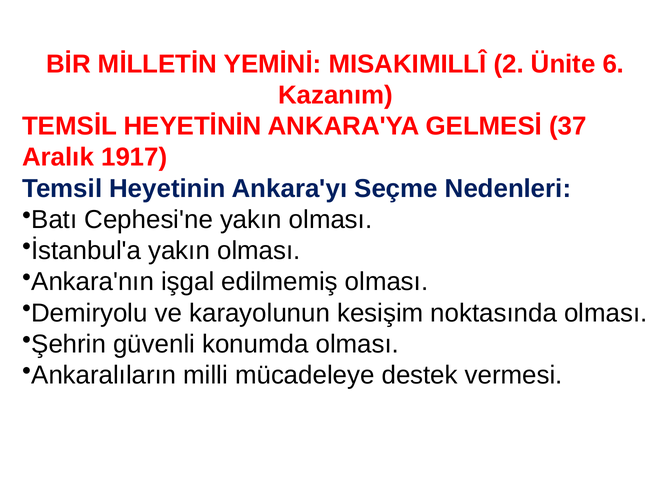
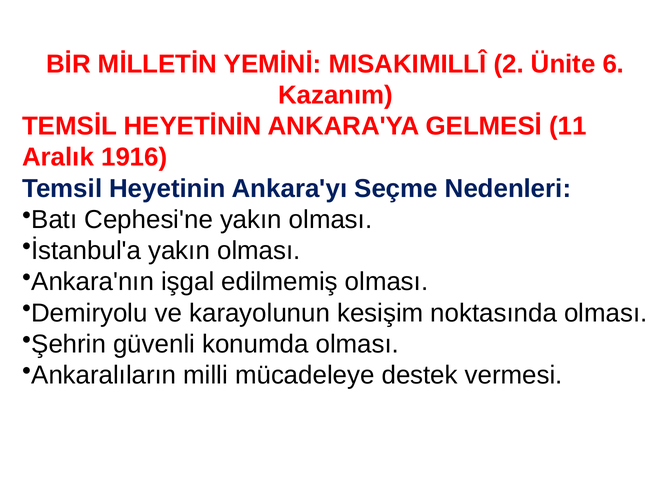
37: 37 -> 11 (568, 126)
1917: 1917 -> 1916 (134, 157)
